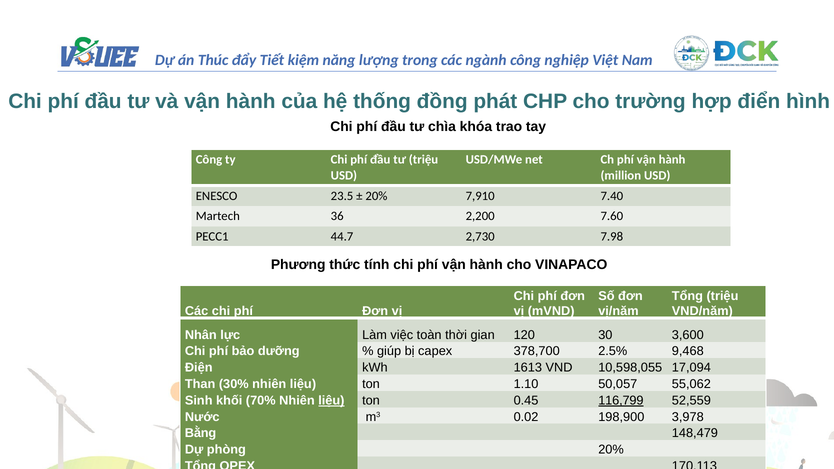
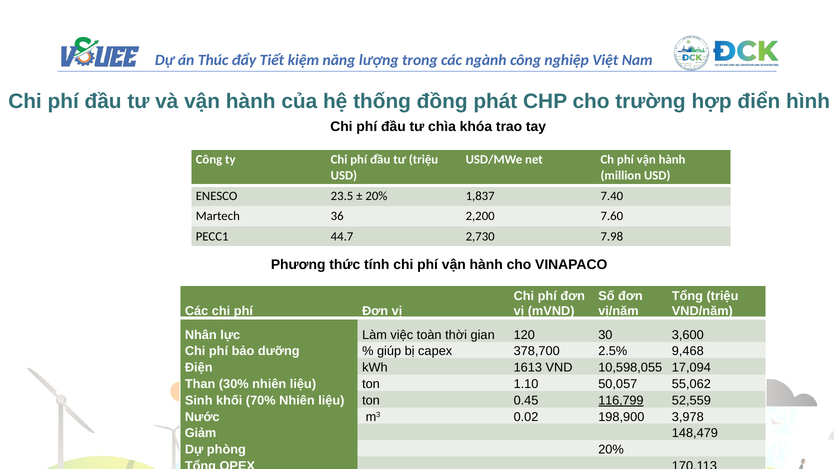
7,910: 7,910 -> 1,837 (480, 196)
liệu underline: present -> none (331, 401)
Bằng: Bằng -> Giảm (201, 433)
